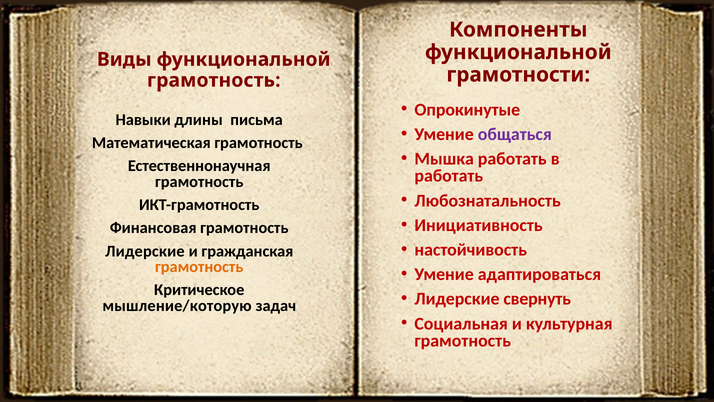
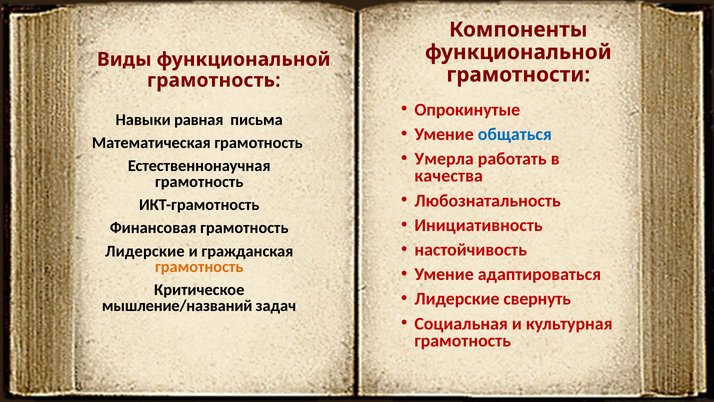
длины: длины -> равная (199, 120)
общаться colour: purple -> blue (515, 134)
Мышка: Мышка -> Умерла (444, 159)
работать: работать -> качества (449, 176)
мышление/которую: мышление/которую -> мышление/названий (177, 305)
